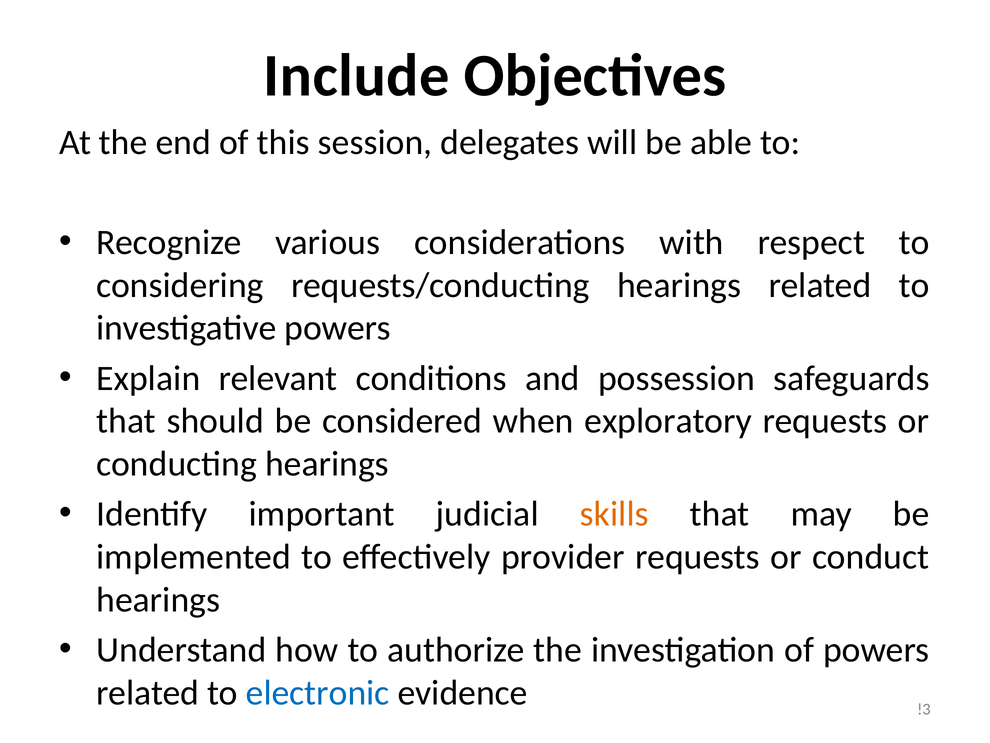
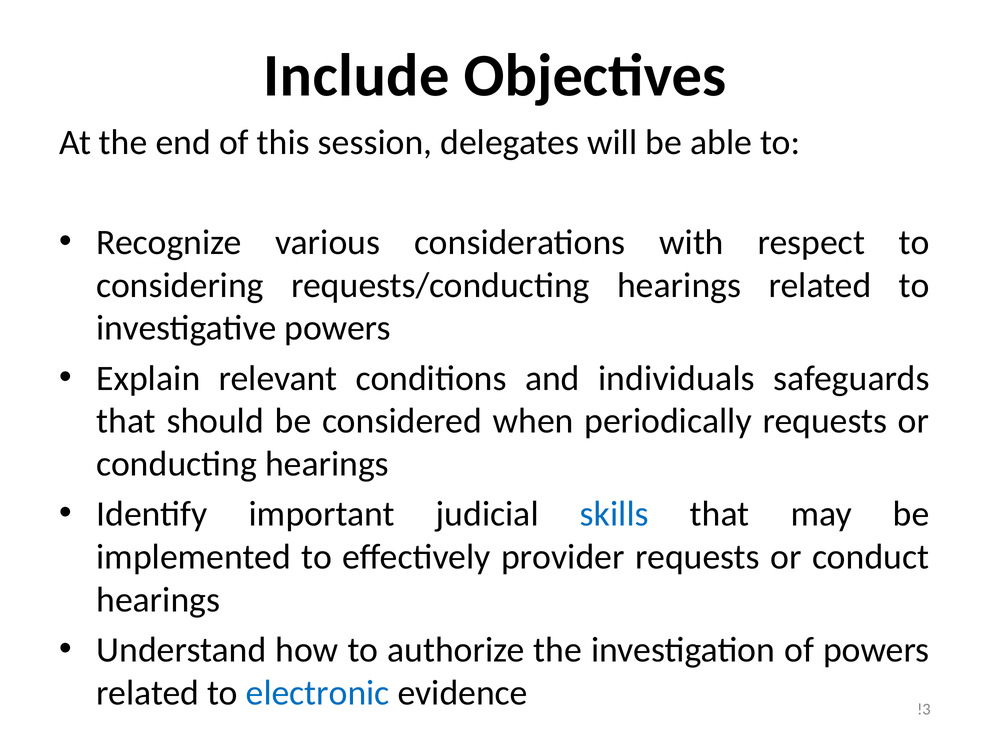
possession: possession -> individuals (676, 378)
exploratory: exploratory -> periodically (668, 421)
skills colour: orange -> blue (614, 514)
